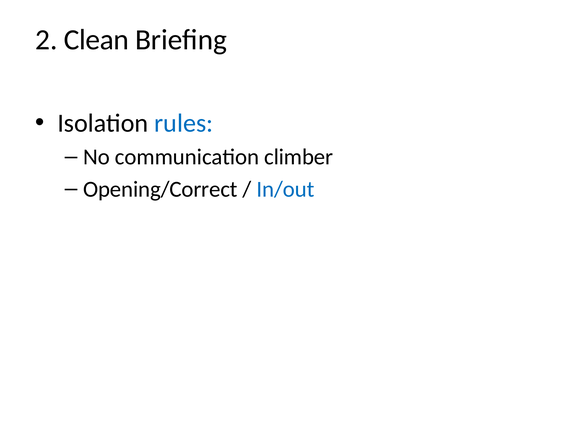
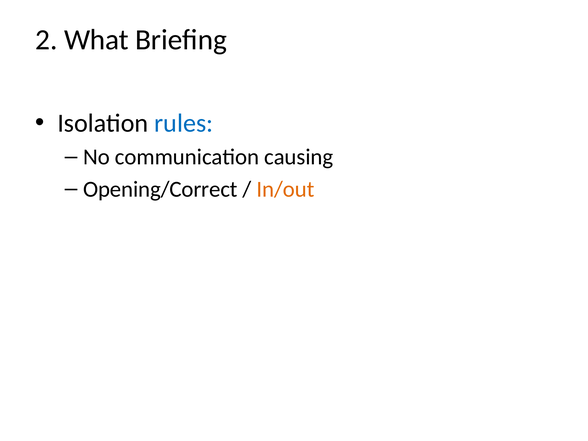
Clean: Clean -> What (96, 40)
climber: climber -> causing (299, 157)
In/out colour: blue -> orange (285, 189)
